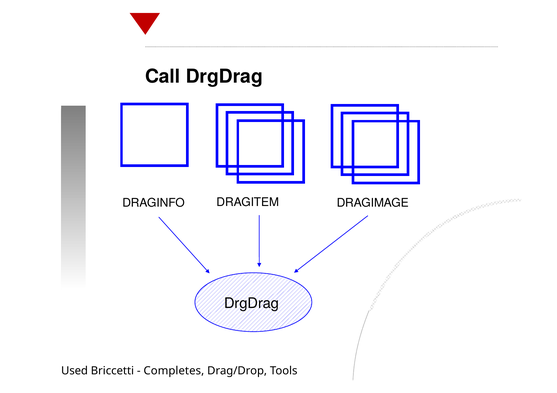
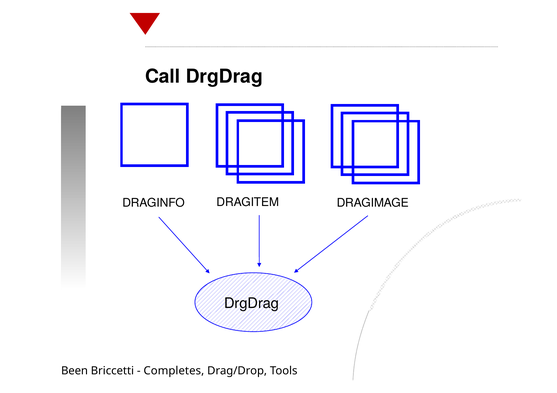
Used: Used -> Been (75, 371)
